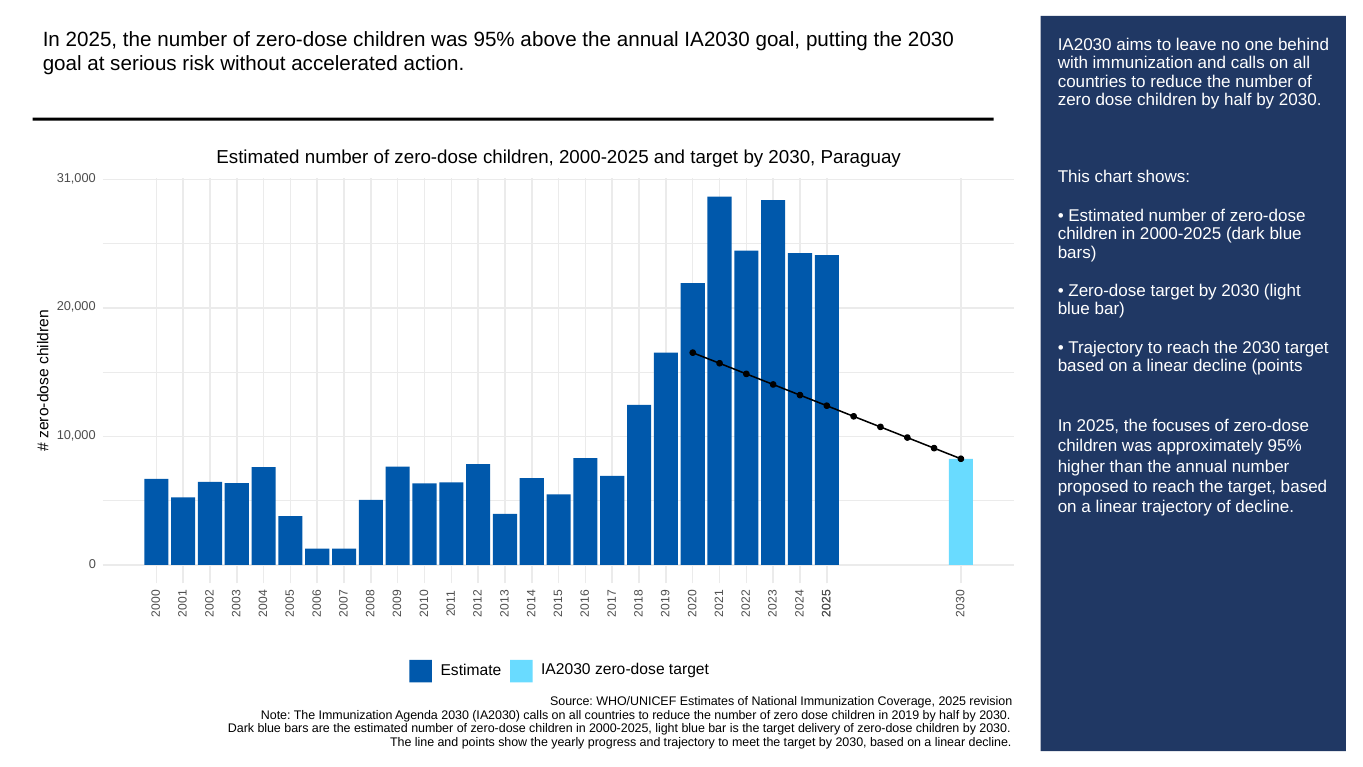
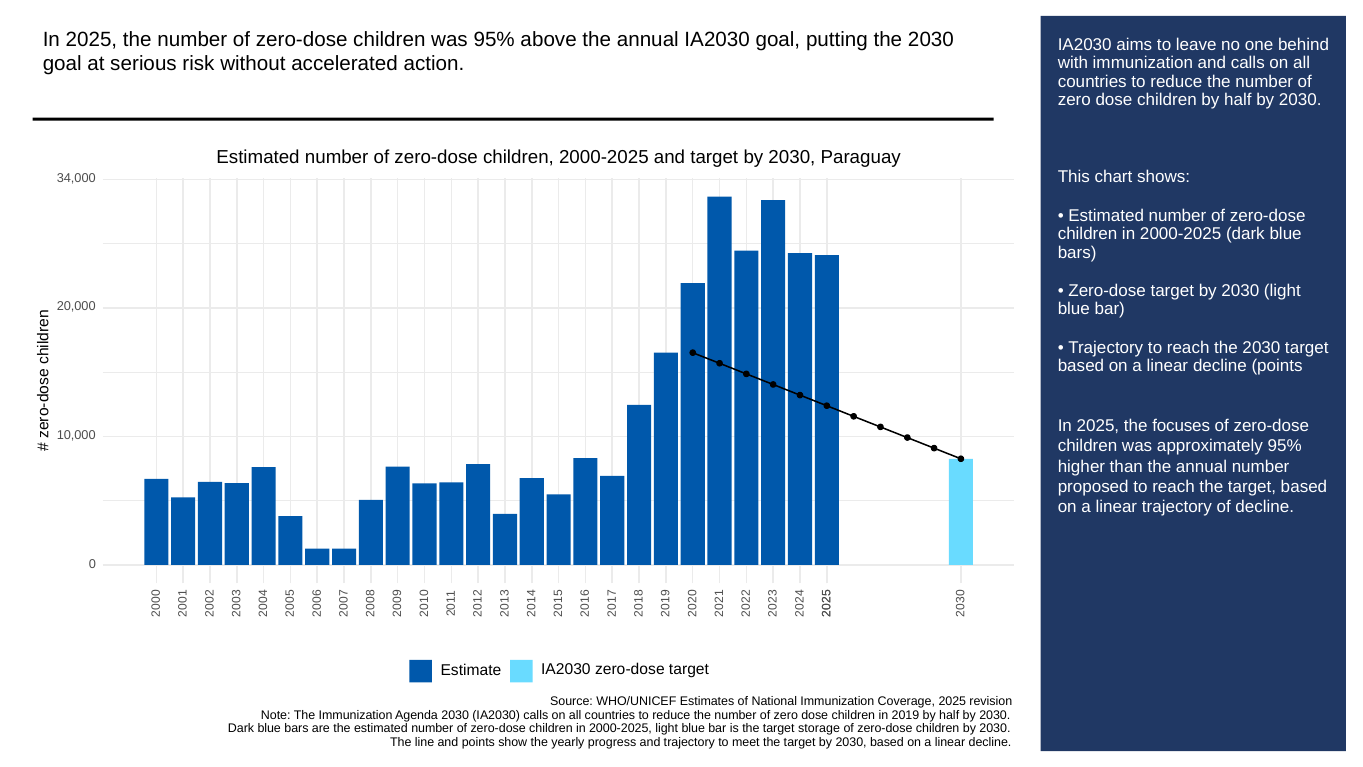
31,000: 31,000 -> 34,000 (76, 178)
delivery: delivery -> storage (819, 728)
